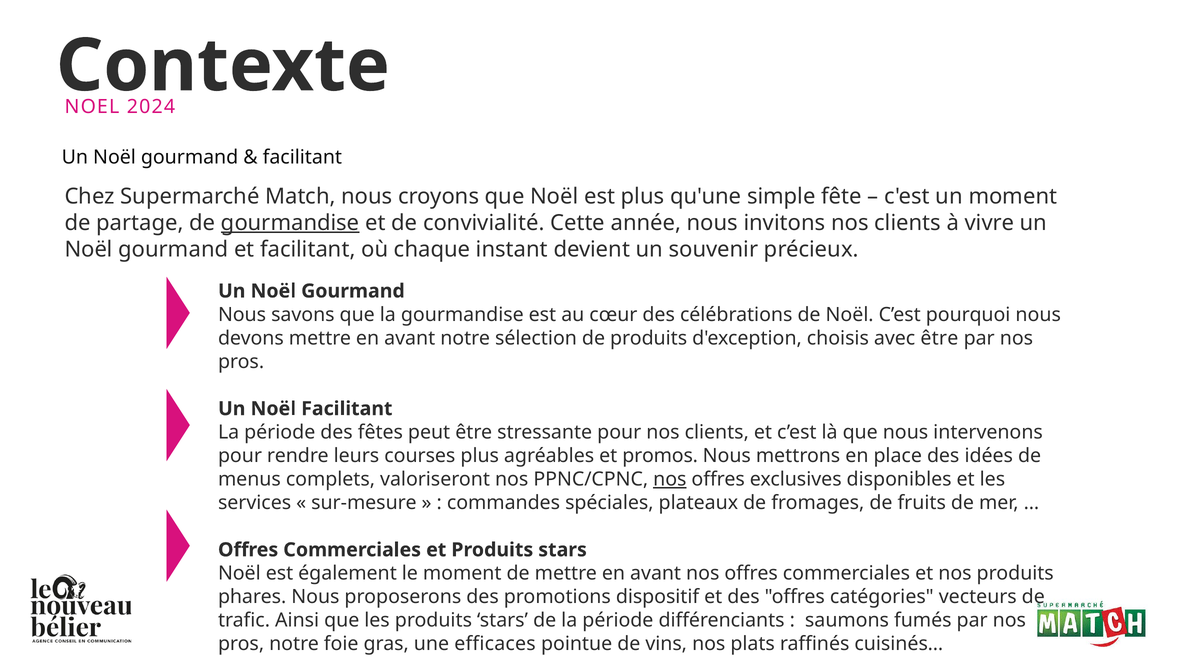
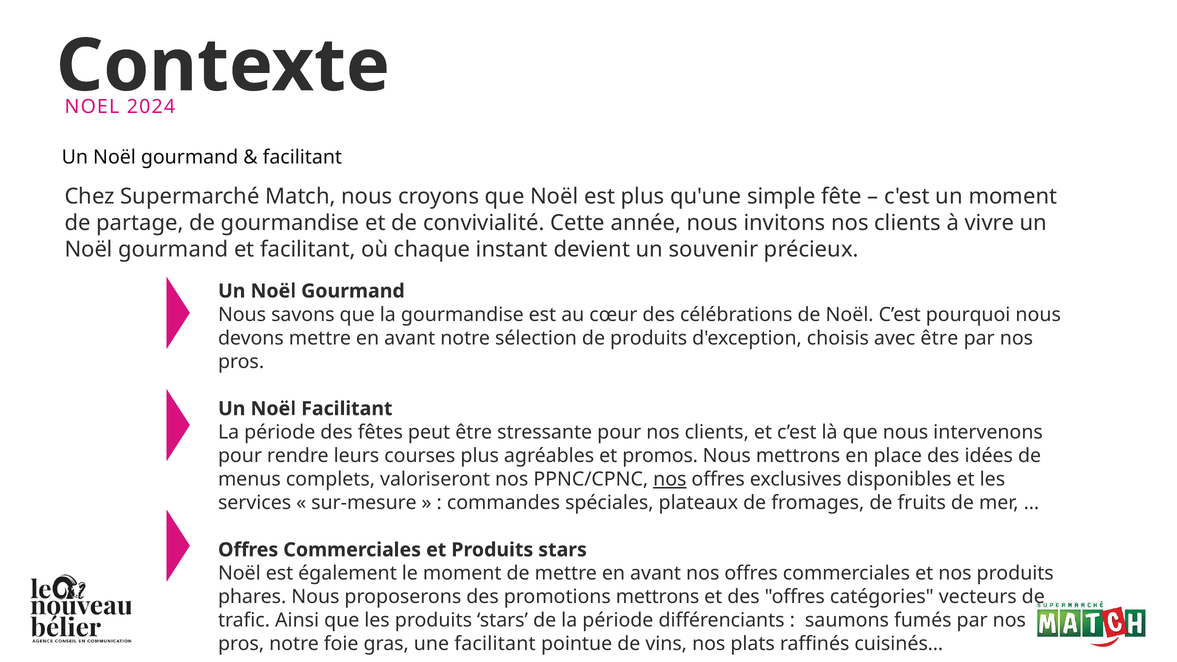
gourmandise underline: present -> none (290, 223)
promotions dispositif: dispositif -> mettrons (658, 597)
une efficaces: efficaces -> facilitant (495, 644)
